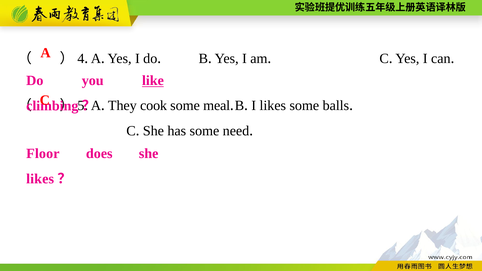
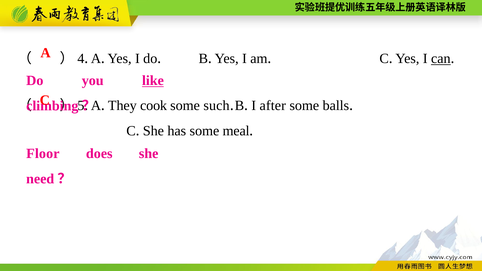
can underline: none -> present (441, 59)
meal: meal -> such (217, 106)
I likes: likes -> after (273, 106)
need: need -> meal (236, 131)
likes: likes -> need (40, 179)
